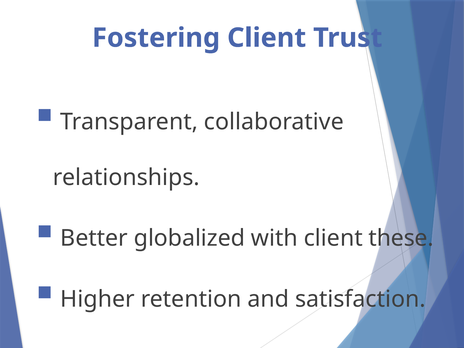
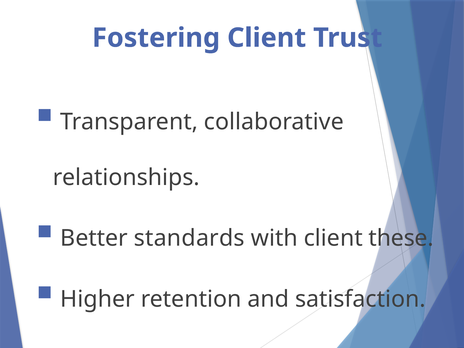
globalized: globalized -> standards (189, 238)
